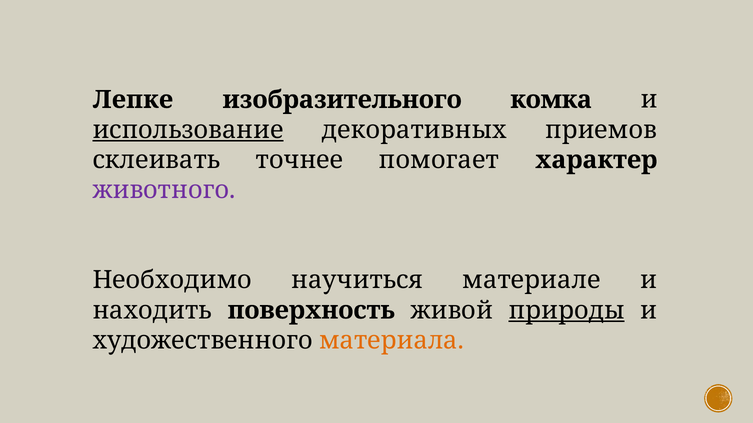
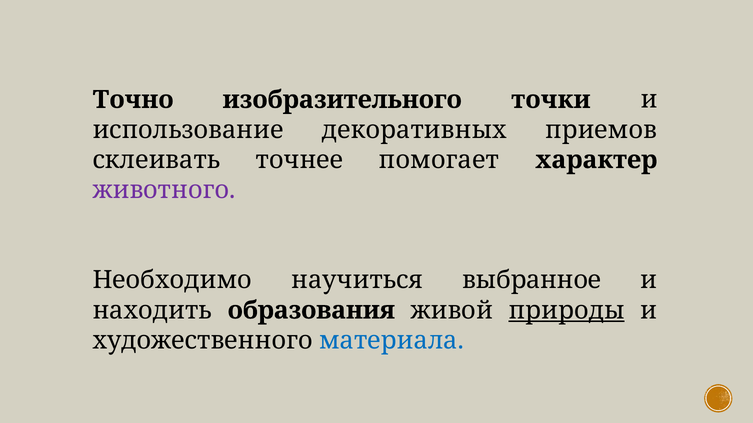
Лепке: Лепке -> Точно (133, 100)
комка: комка -> точки (551, 100)
использование underline: present -> none (188, 130)
материале: материале -> выбранное (532, 281)
поверхность: поверхность -> образования (311, 311)
материала colour: orange -> blue (392, 341)
